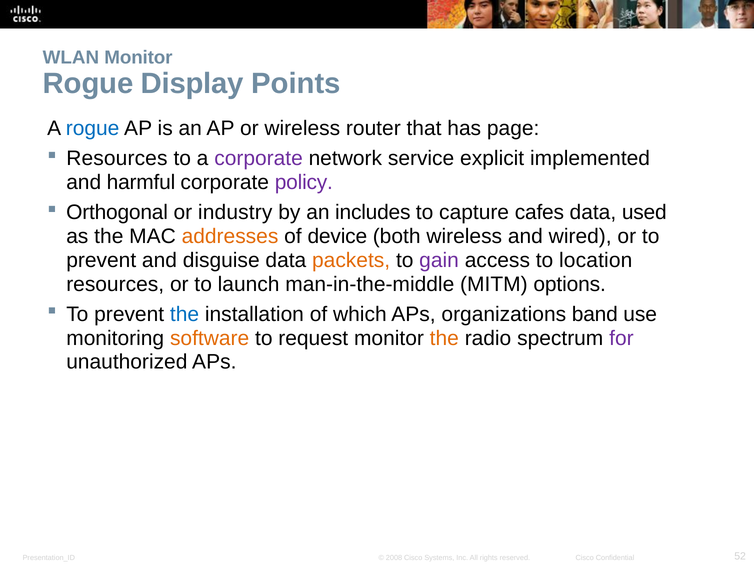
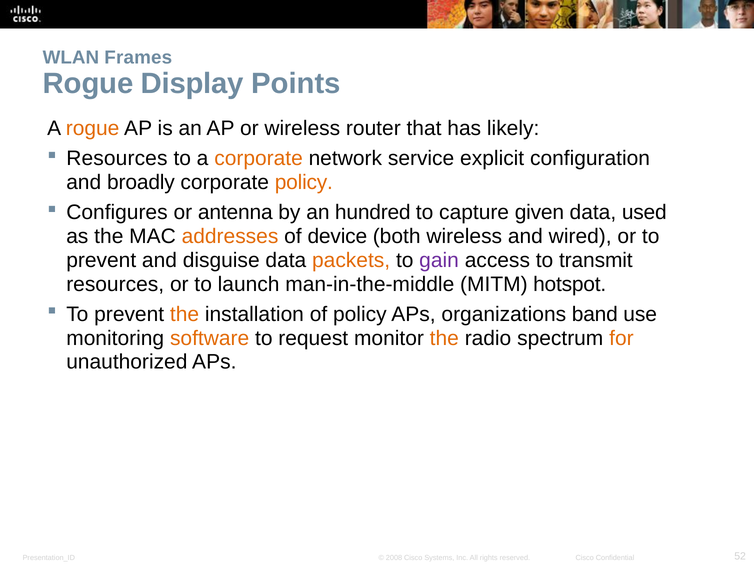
WLAN Monitor: Monitor -> Frames (138, 58)
rogue colour: blue -> orange (93, 128)
page: page -> likely (513, 128)
corporate colour: purple -> orange (259, 159)
implemented: implemented -> configuration (590, 159)
harmful: harmful -> broadly (141, 183)
policy colour: purple -> orange (304, 183)
Orthogonal: Orthogonal -> Configures (117, 213)
industry: industry -> antenna (235, 213)
includes: includes -> hundred (373, 213)
cafes: cafes -> given (539, 213)
location: location -> transmit (596, 261)
options: options -> hotspot (570, 284)
the colour: blue -> orange (185, 315)
of which: which -> policy (360, 315)
for colour: purple -> orange (621, 338)
